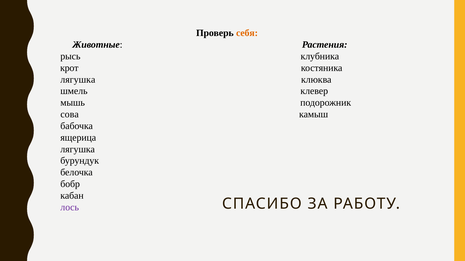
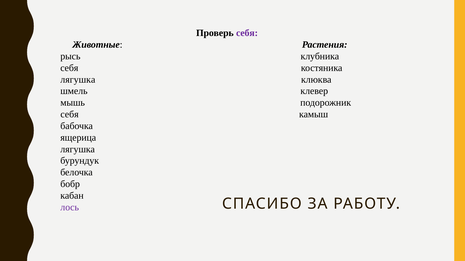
себя colour: orange -> purple (247, 33)
крот: крот -> себя (69, 68)
сова: сова -> себя (70, 115)
